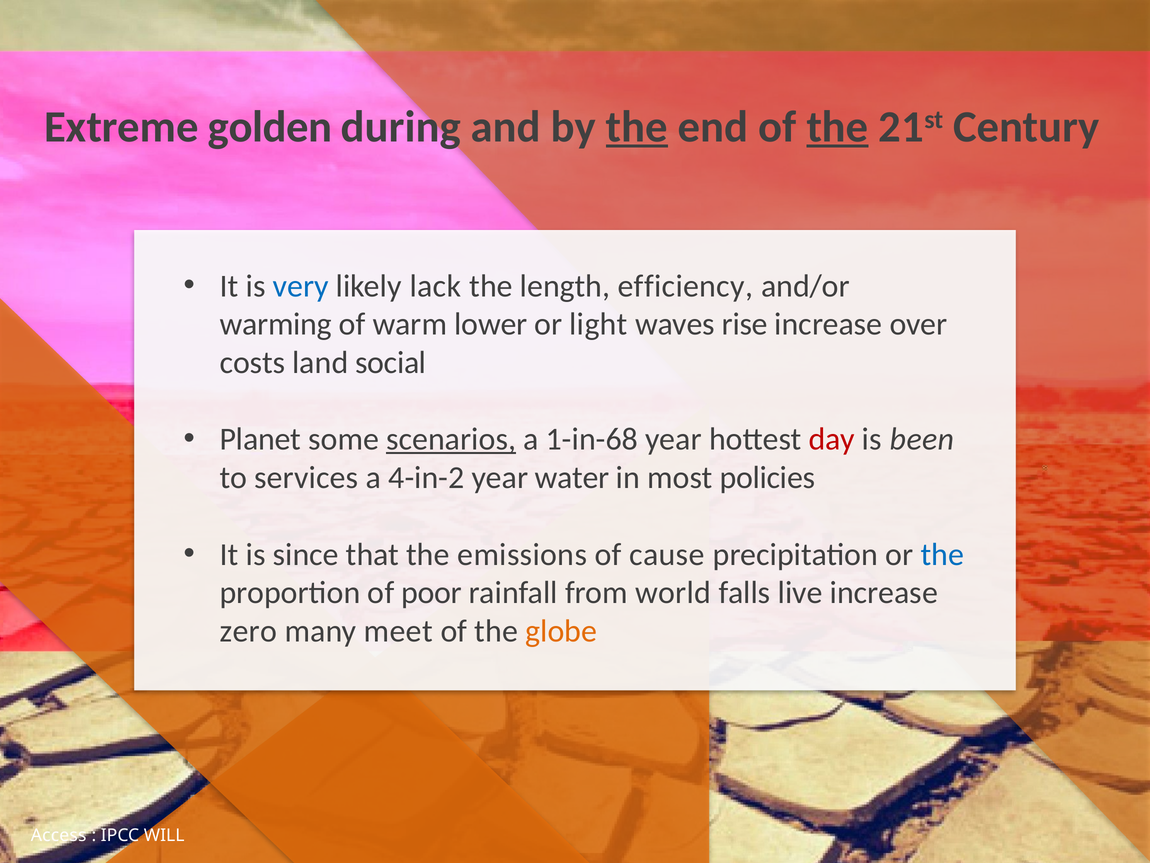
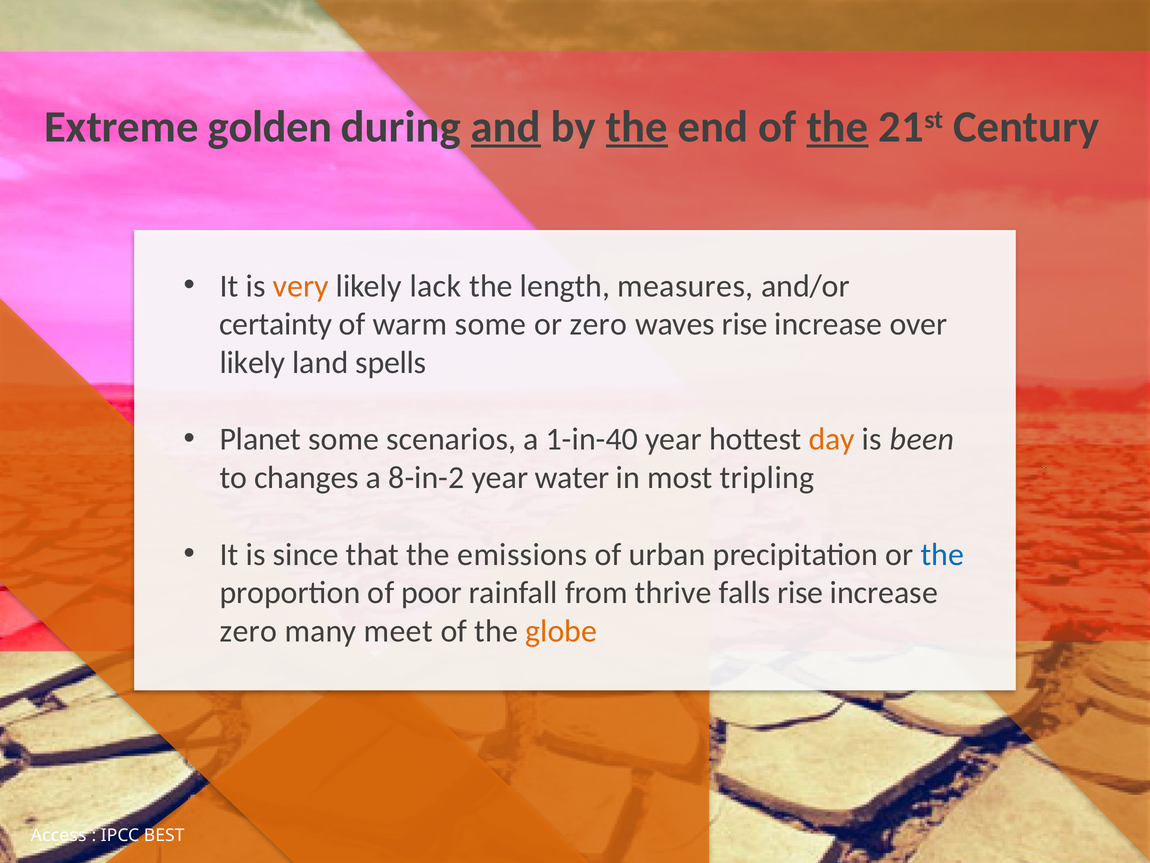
and underline: none -> present (506, 127)
very colour: blue -> orange (301, 286)
efficiency: efficiency -> measures (685, 286)
warming: warming -> certainty (276, 324)
warm lower: lower -> some (491, 324)
or light: light -> zero (598, 324)
costs: costs -> likely (252, 362)
social: social -> spells (391, 362)
scenarios underline: present -> none (451, 439)
1-in-68: 1-in-68 -> 1-in-40 (592, 439)
day colour: red -> orange (832, 439)
services: services -> changes (306, 478)
4-in-2: 4-in-2 -> 8-in-2 (426, 478)
policies: policies -> tripling (767, 478)
cause: cause -> urban (667, 554)
world: world -> thrive (673, 593)
falls live: live -> rise (800, 593)
WILL: WILL -> BEST (164, 835)
